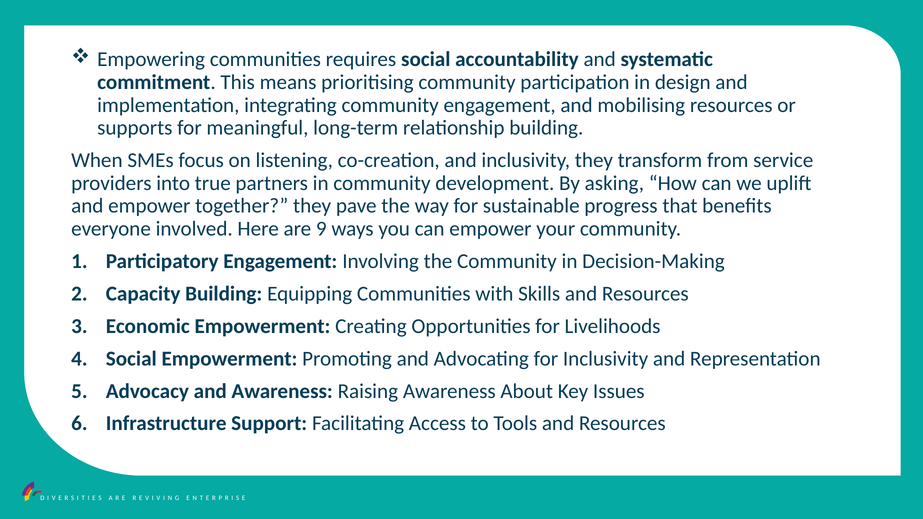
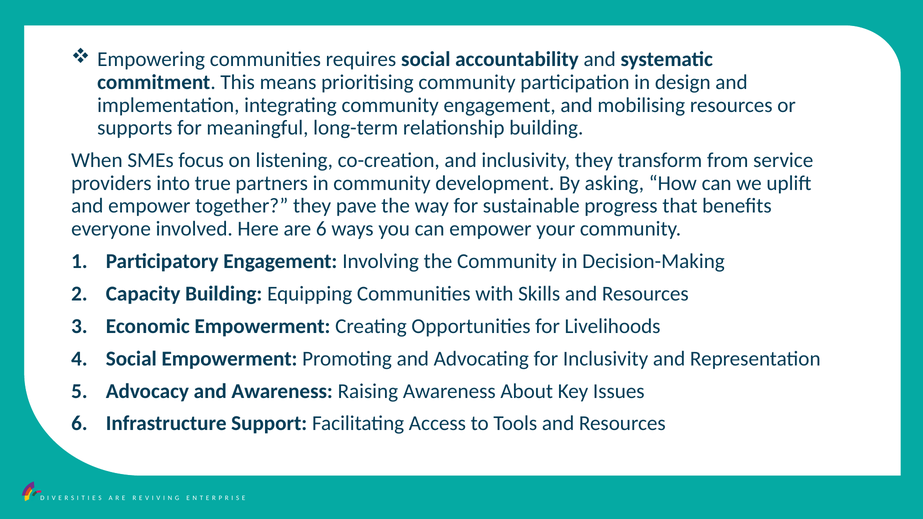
are 9: 9 -> 6 (321, 229)
